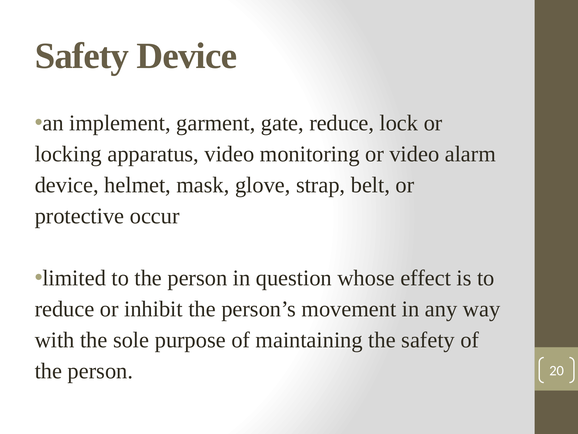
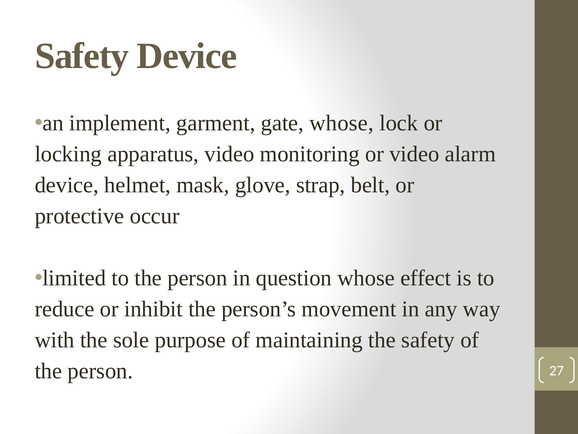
gate reduce: reduce -> whose (342, 123)
20: 20 -> 27 (557, 370)
